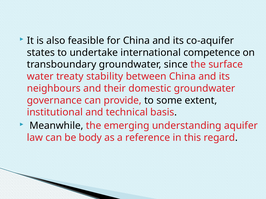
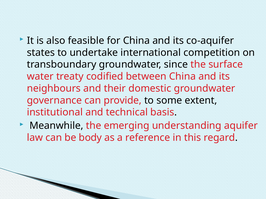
competence: competence -> competition (212, 53)
stability: stability -> codified (105, 77)
